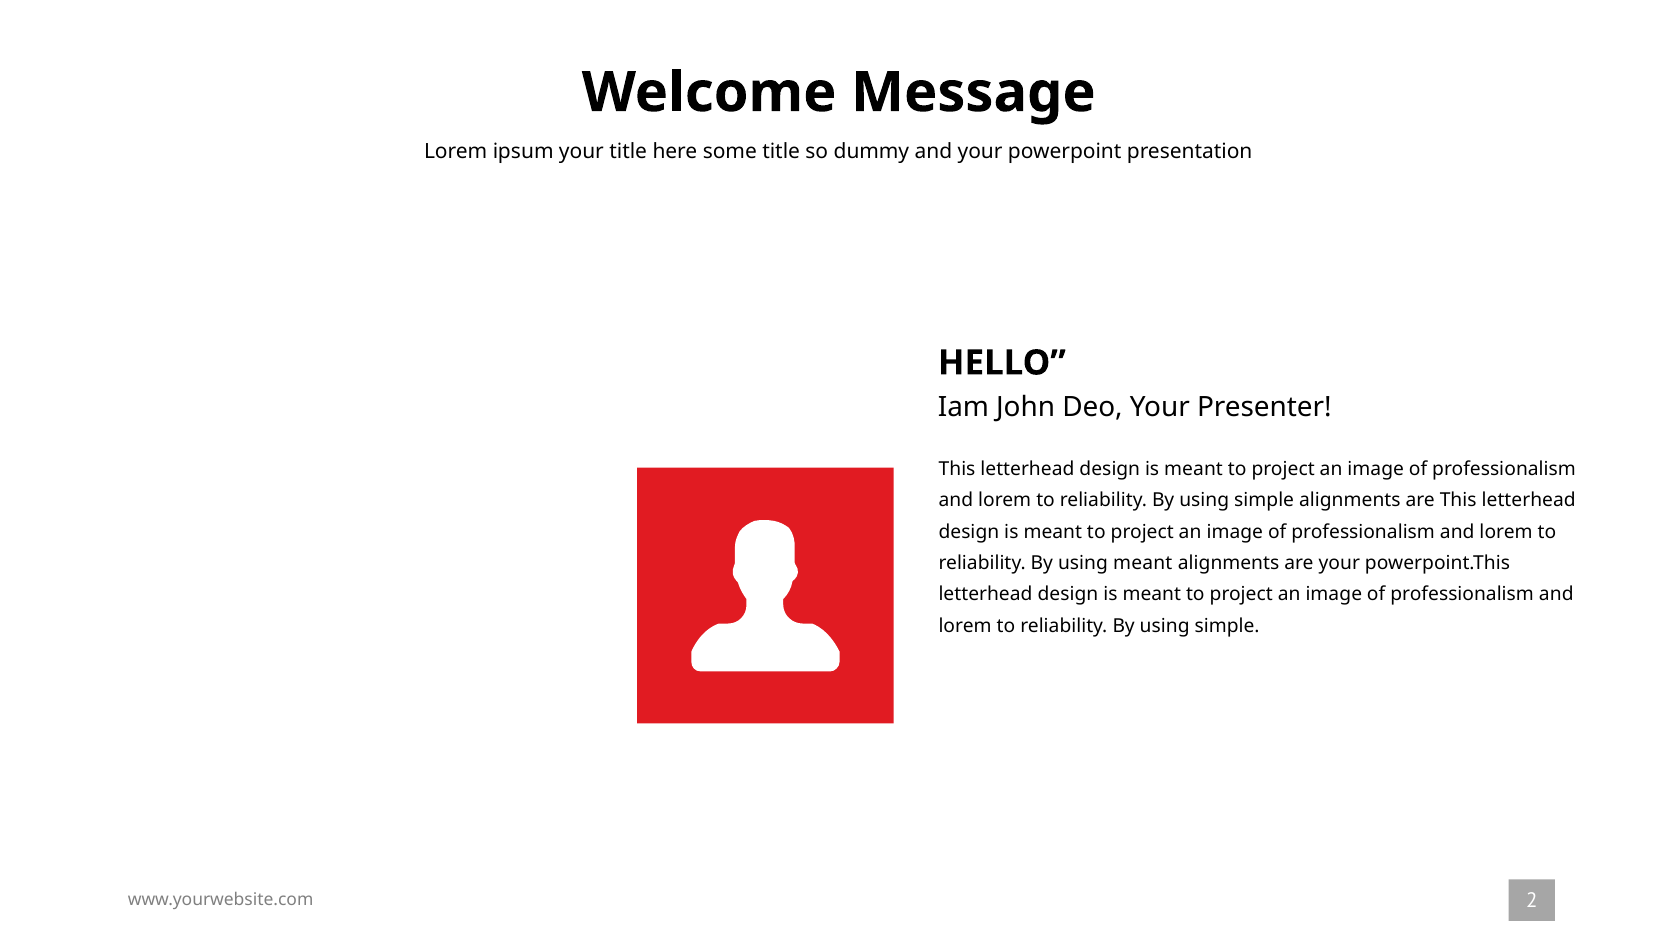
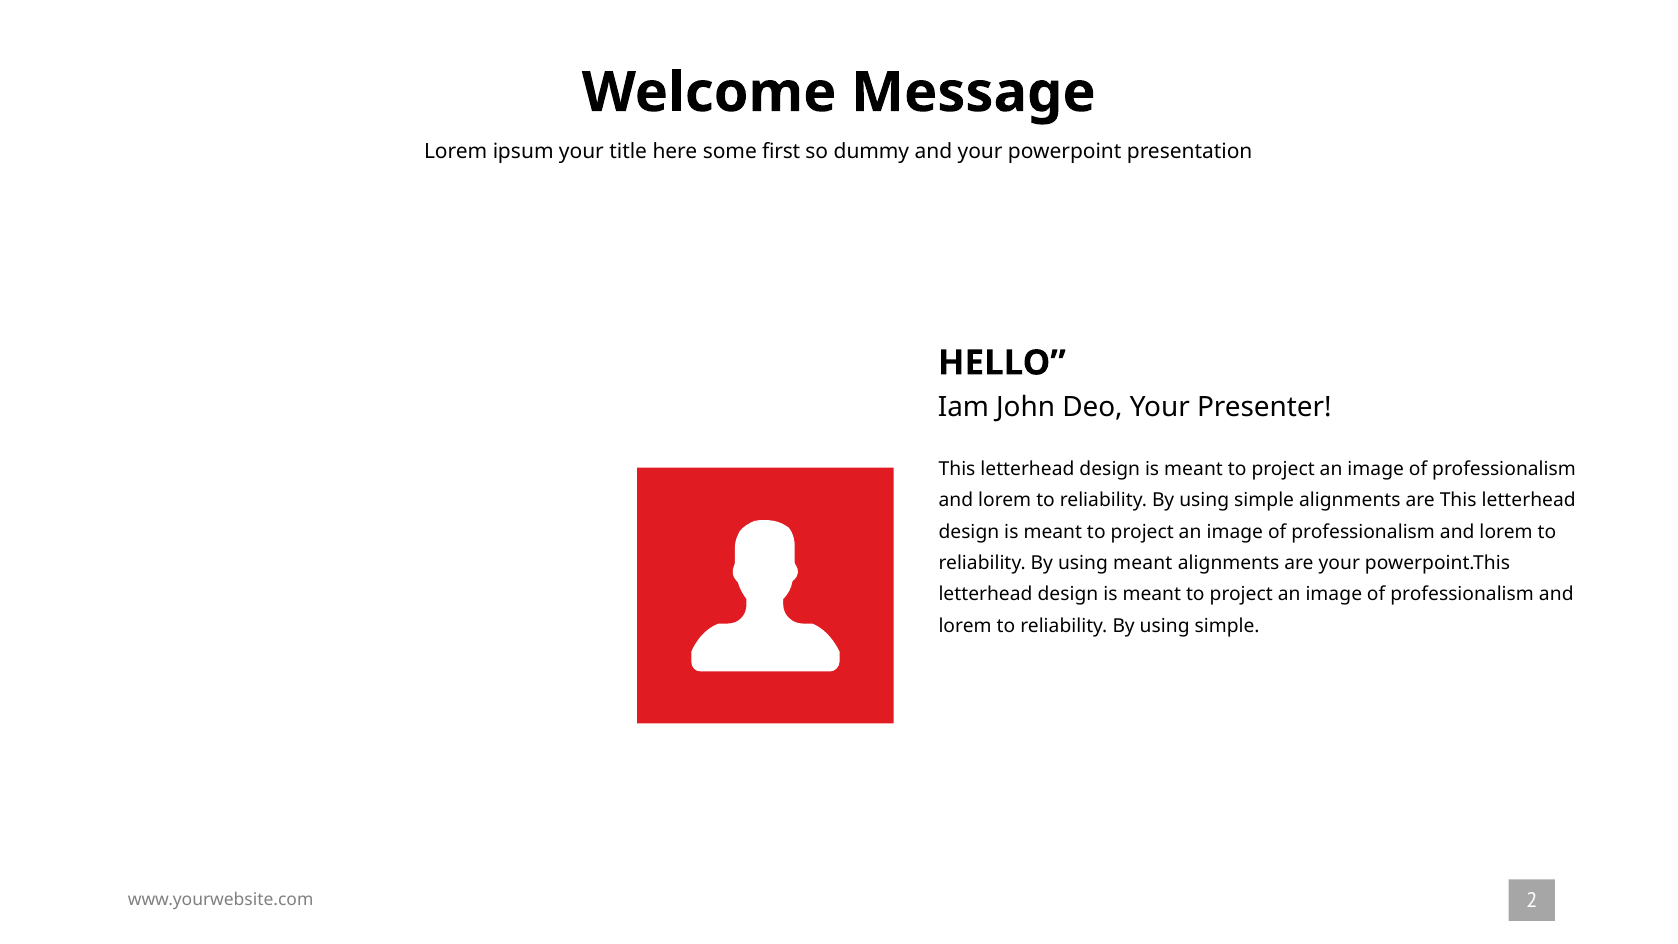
some title: title -> first (781, 152)
